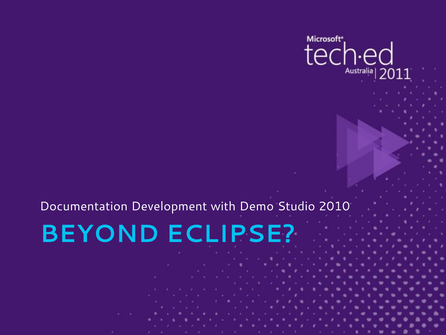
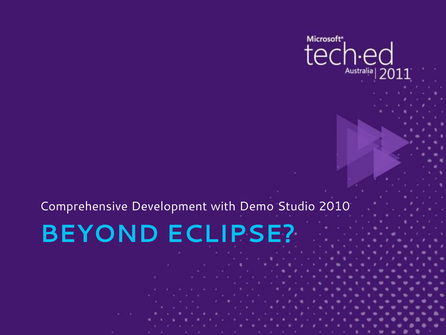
Documentation: Documentation -> Comprehensive (84, 206)
